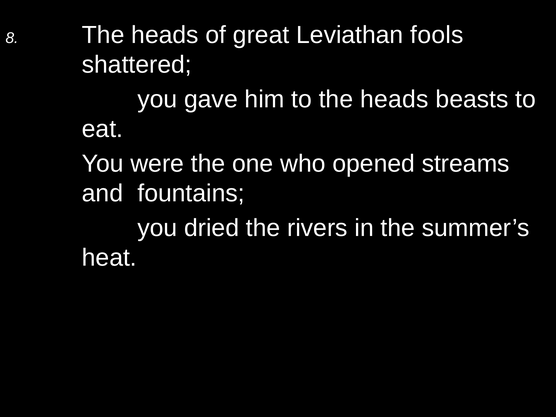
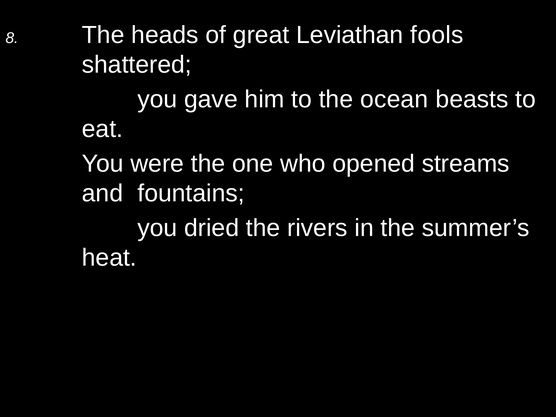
to the heads: heads -> ocean (394, 99)
